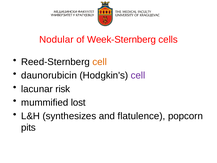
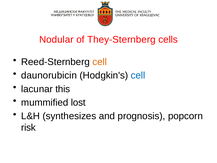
Week-Sternberg: Week-Sternberg -> They-Sternberg (121, 39)
cell colour: purple -> blue (138, 75)
risk: risk -> this (63, 89)
flatulence: flatulence -> prognosis (141, 116)
pits: pits -> risk (28, 127)
